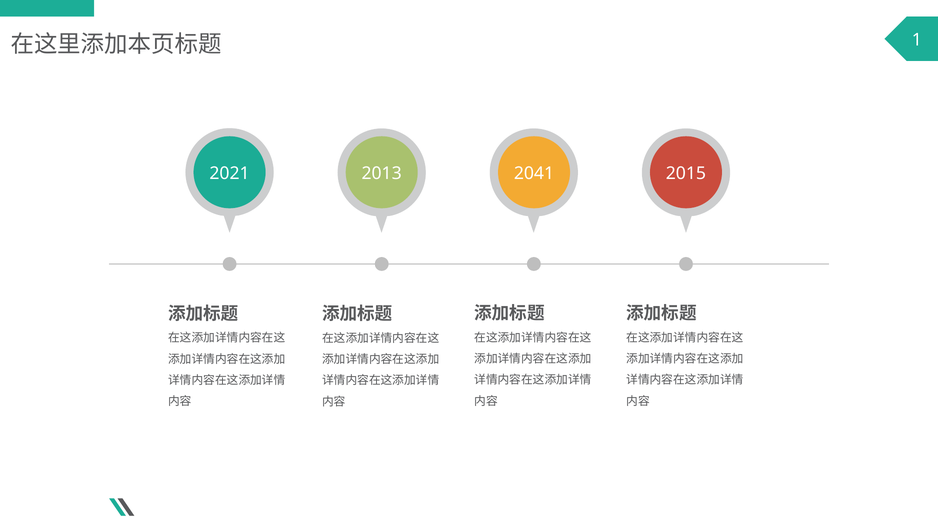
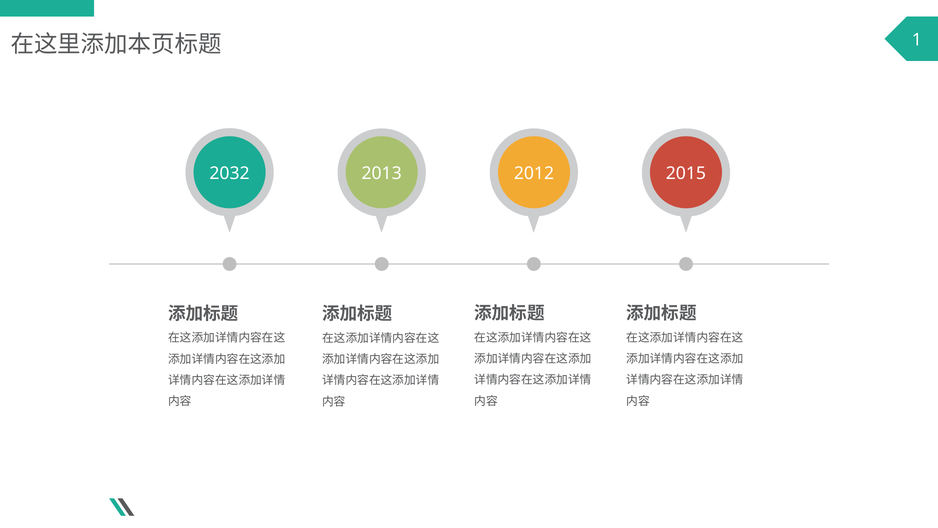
2021: 2021 -> 2032 (230, 173)
2041: 2041 -> 2012 (534, 173)
